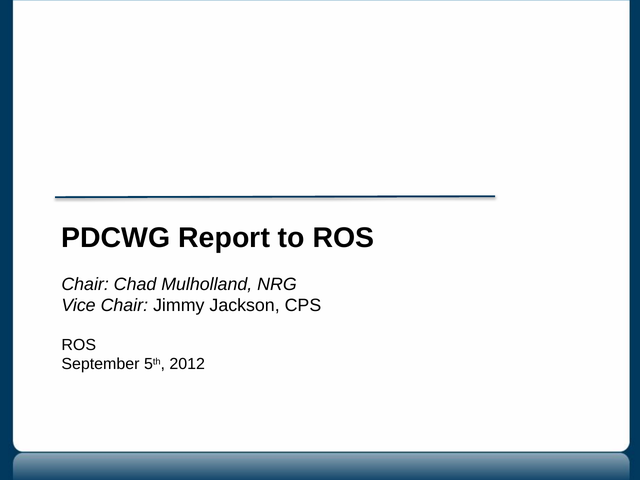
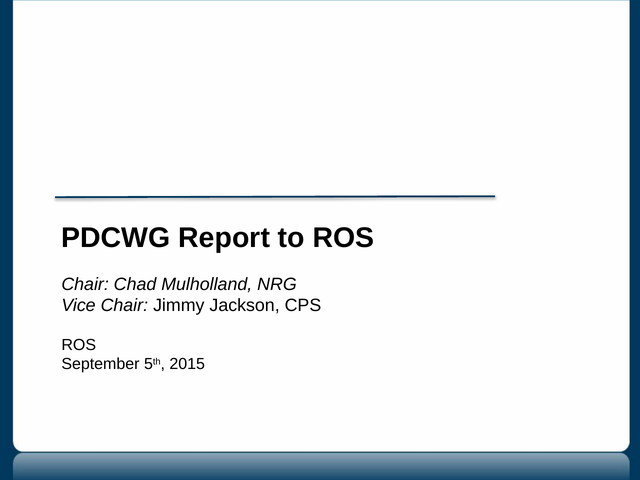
2012: 2012 -> 2015 (187, 364)
